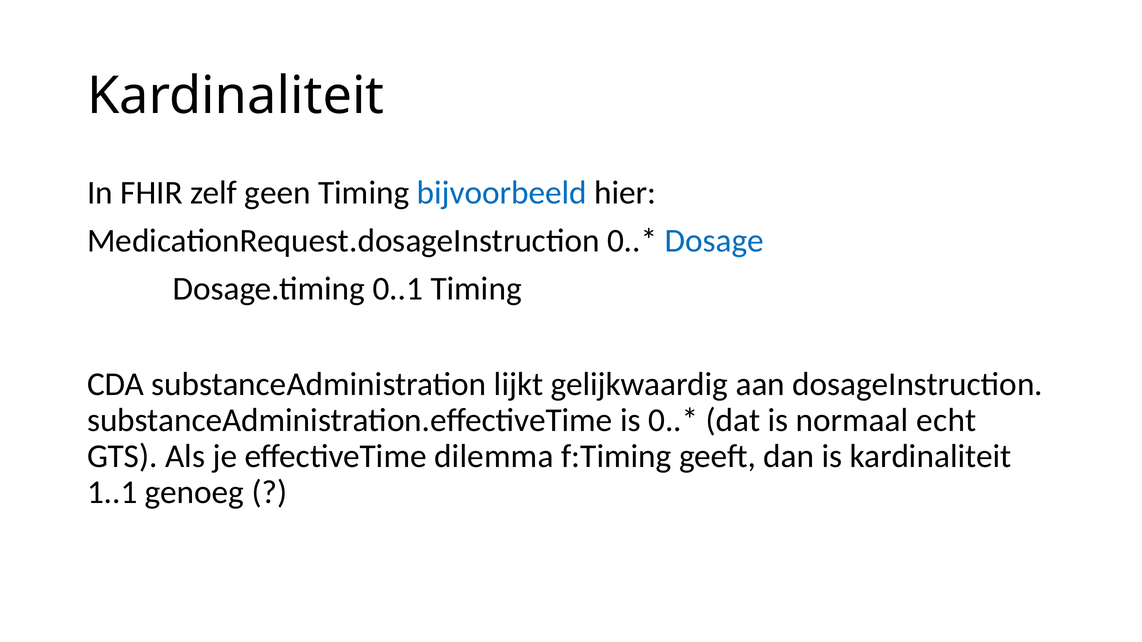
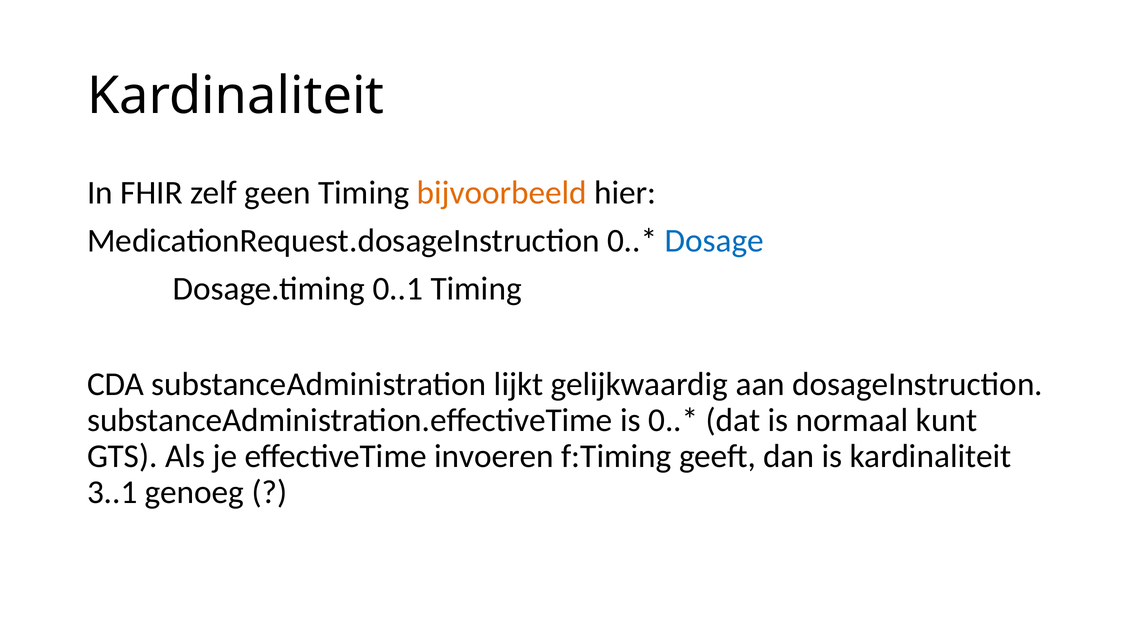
bijvoorbeeld colour: blue -> orange (502, 193)
echt: echt -> kunt (947, 421)
dilemma: dilemma -> invoeren (494, 457)
1..1: 1..1 -> 3..1 (112, 493)
